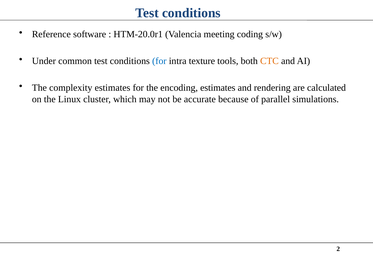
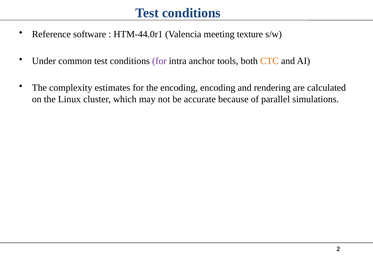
HTM-20.0r1: HTM-20.0r1 -> HTM-44.0r1 (138, 34)
coding: coding -> texture (250, 34)
for colour: blue -> purple (159, 61)
texture: texture -> anchor (202, 61)
encoding estimates: estimates -> encoding (218, 88)
